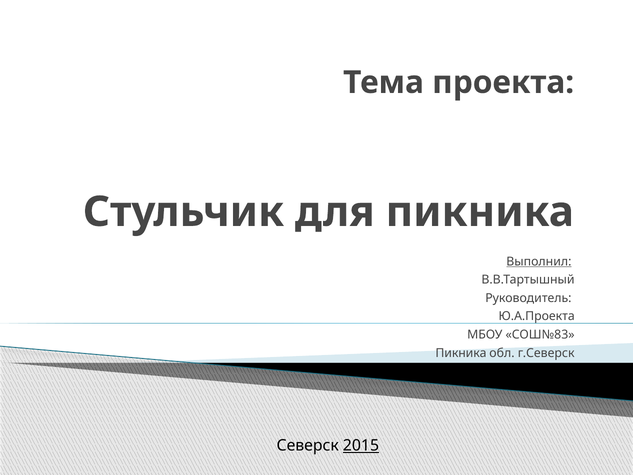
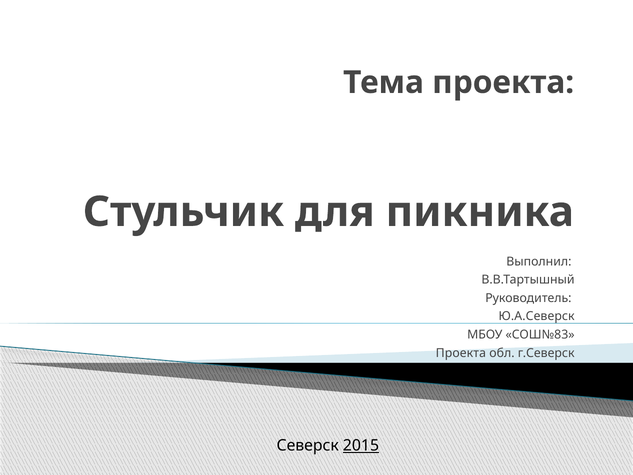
Выполнил underline: present -> none (539, 261)
Ю.А.Проекта: Ю.А.Проекта -> Ю.А.Северск (537, 316)
Пикника: Пикника -> Проекта (461, 353)
